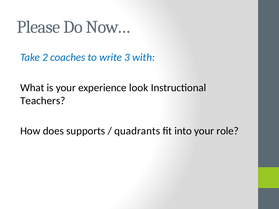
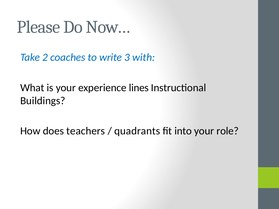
look: look -> lines (139, 88)
Teachers: Teachers -> Buildings (43, 101)
supports: supports -> teachers (86, 131)
